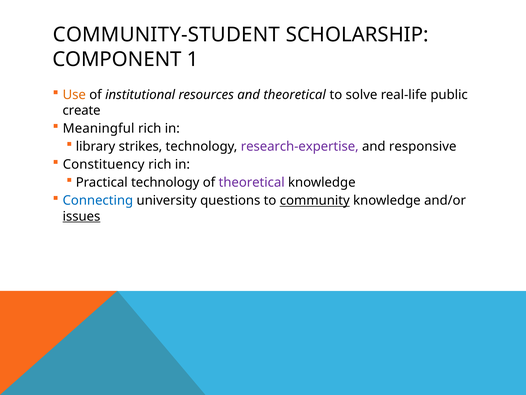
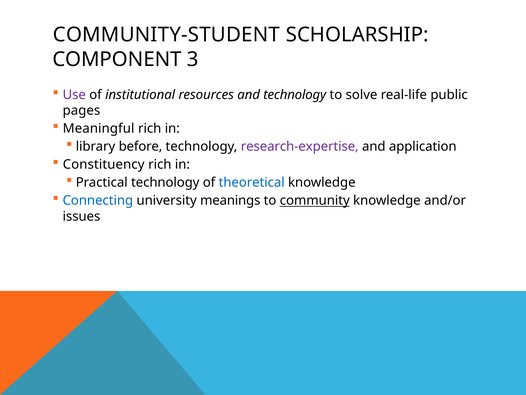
1: 1 -> 3 (193, 59)
Use colour: orange -> purple (74, 95)
and theoretical: theoretical -> technology (295, 95)
create: create -> pages (81, 111)
strikes: strikes -> before (140, 146)
responsive: responsive -> application (423, 146)
theoretical colour: purple -> blue (252, 182)
questions: questions -> meanings (230, 200)
issues underline: present -> none (81, 216)
